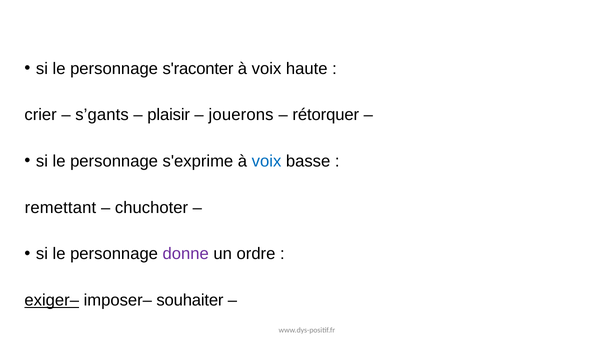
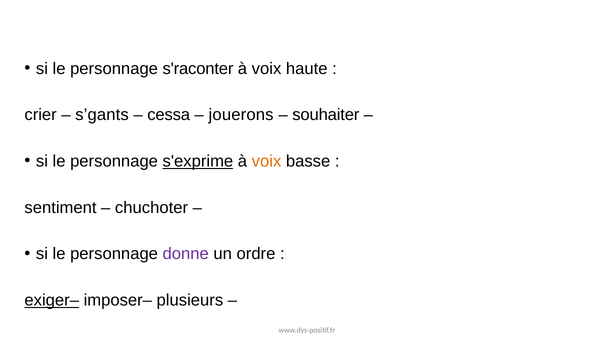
plaisir: plaisir -> cessa (169, 115)
rétorquer: rétorquer -> souhaiter (326, 115)
s'exprime underline: none -> present (198, 161)
voix colour: blue -> orange (267, 161)
remettant: remettant -> sentiment (61, 207)
souhaiter: souhaiter -> plusieurs (190, 300)
